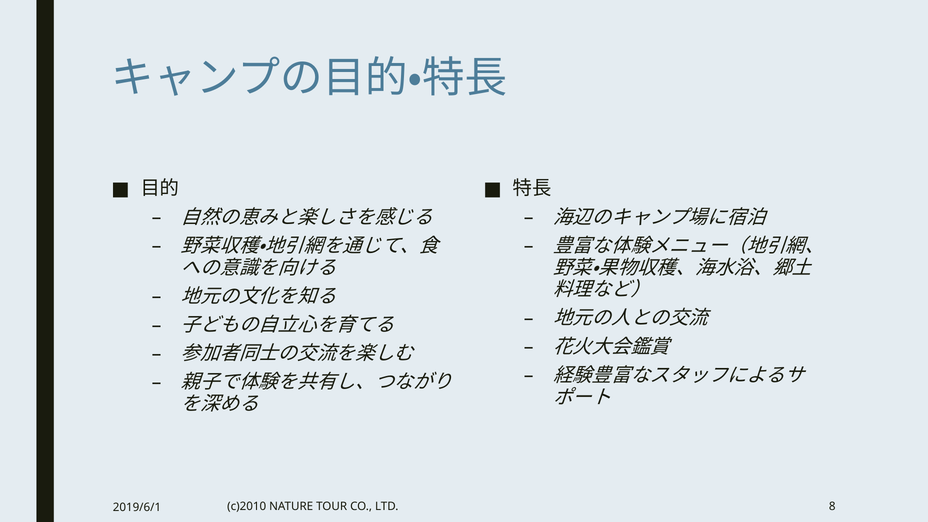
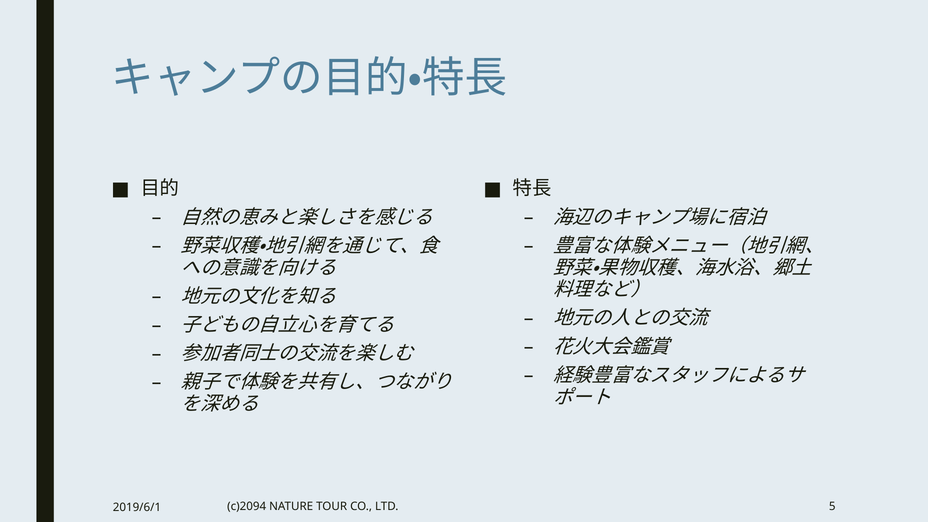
c)2010: c)2010 -> c)2094 (247, 506)
8: 8 -> 5 (832, 506)
